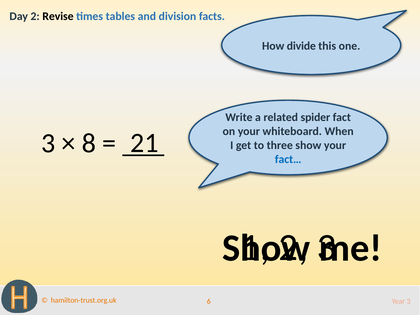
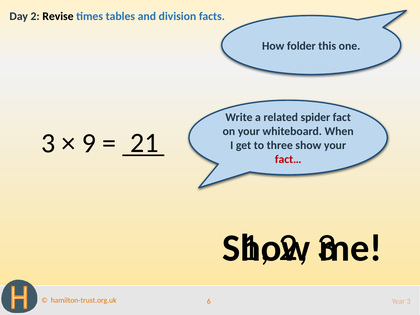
divide: divide -> folder (301, 46)
8: 8 -> 9 (89, 143)
fact… colour: blue -> red (288, 159)
